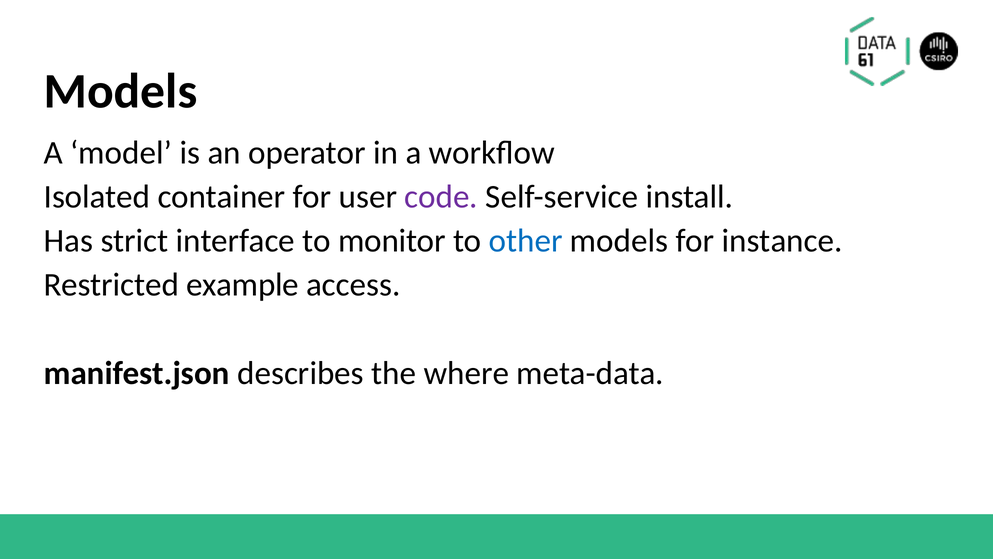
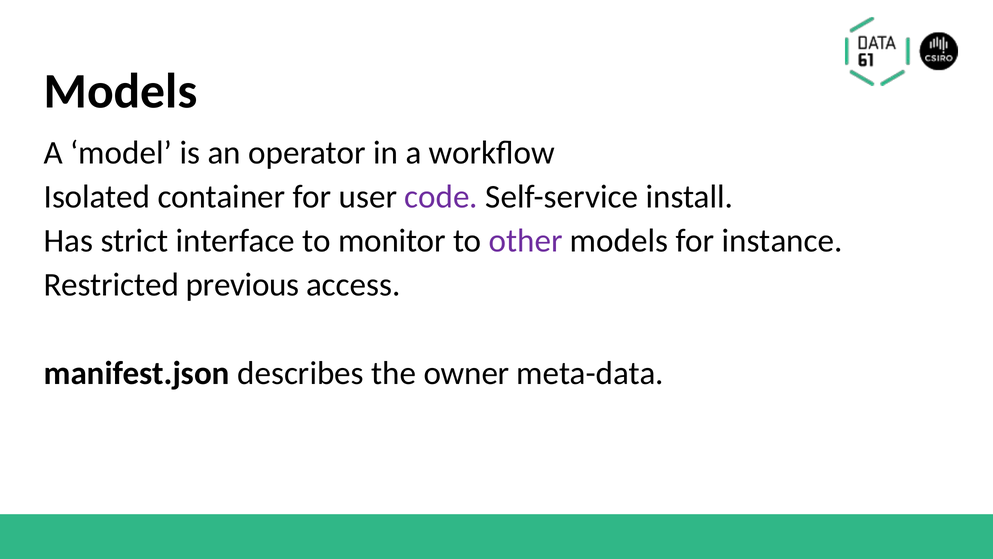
other colour: blue -> purple (526, 241)
example: example -> previous (243, 285)
where: where -> owner (467, 373)
